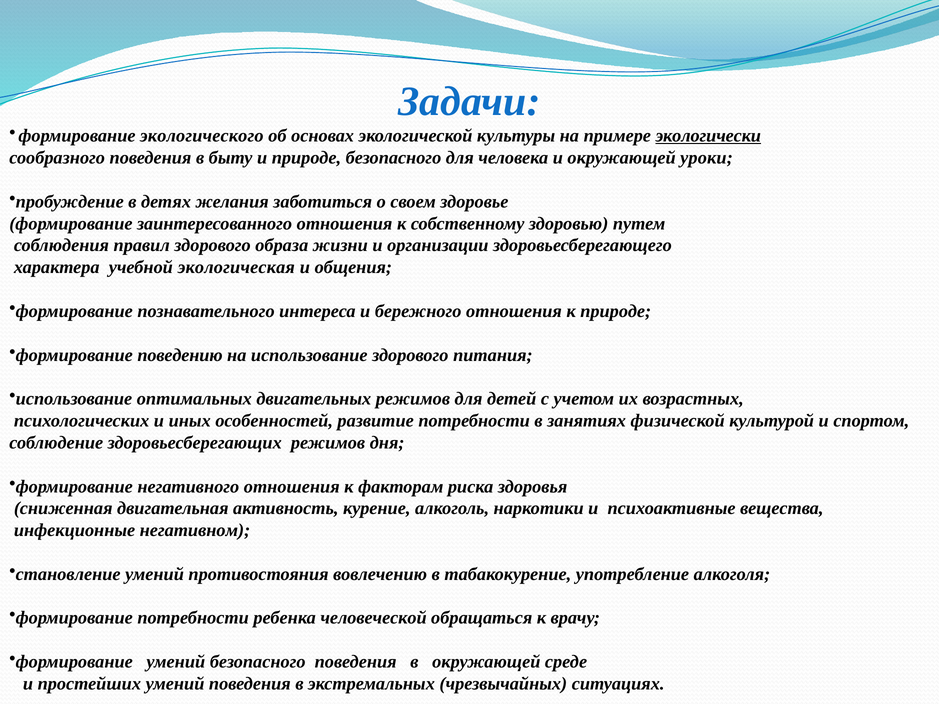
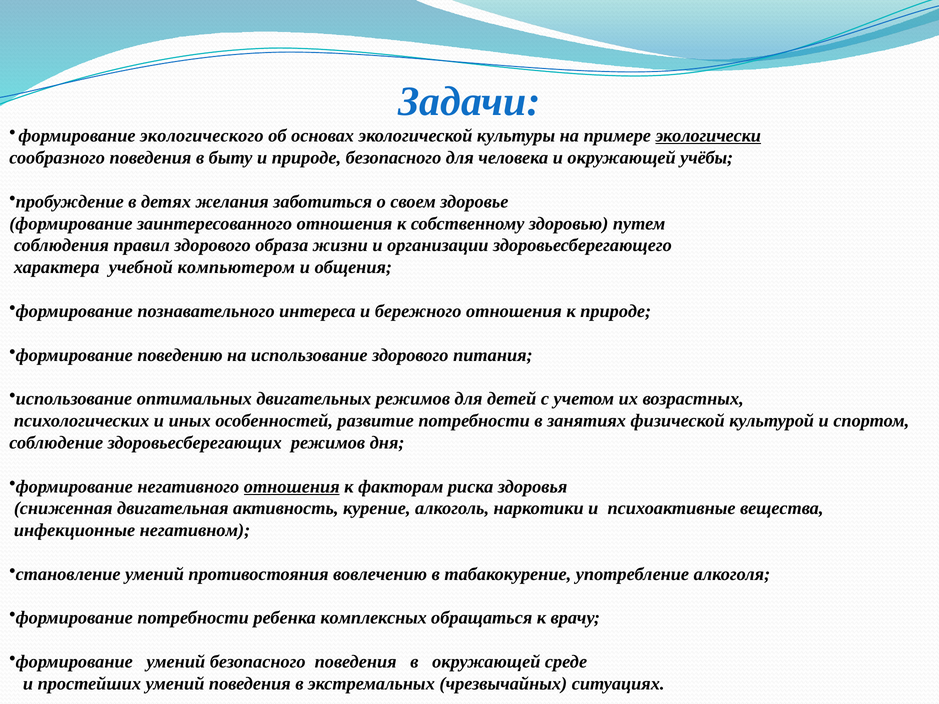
уроки: уроки -> учёбы (707, 158)
экологическая: экологическая -> компьютером (236, 267)
отношения underline: none -> present (292, 487)
человеческой: человеческой -> комплексных (374, 618)
